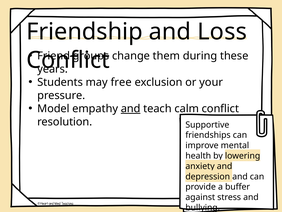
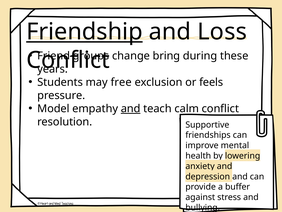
Friendship underline: none -> present (84, 32)
them: them -> bring (166, 56)
your: your -> feels (211, 82)
